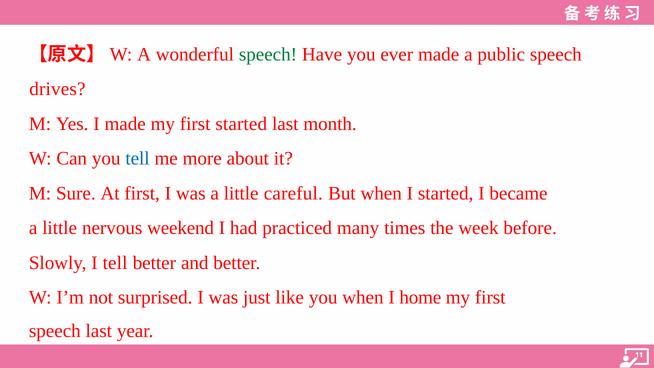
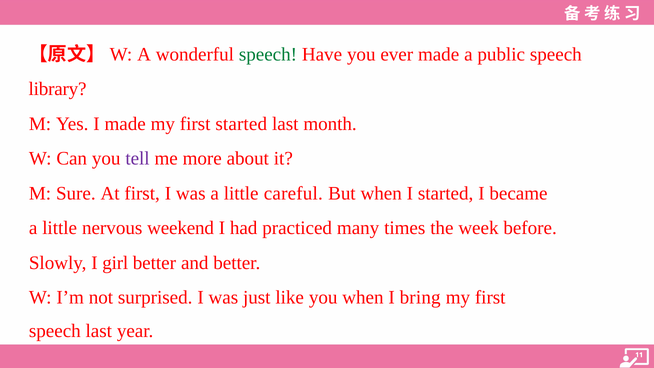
drives: drives -> library (58, 89)
tell colour: blue -> purple (138, 159)
I tell: tell -> girl (115, 263)
home: home -> bring (420, 298)
